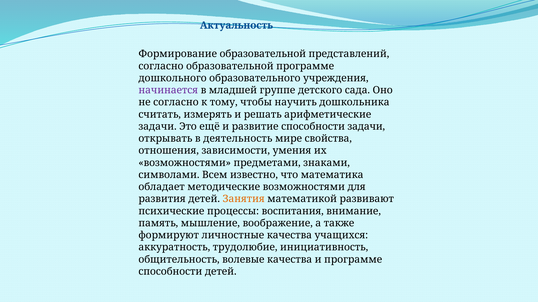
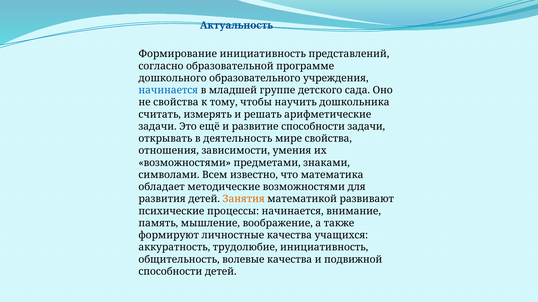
Формирование образовательной: образовательной -> инициативность (263, 54)
начинается colour: purple -> blue (168, 90)
не согласно: согласно -> свойства (176, 103)
процессы воспитания: воспитания -> начинается (293, 211)
и программе: программе -> подвижной (353, 260)
